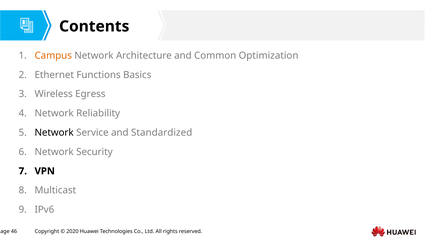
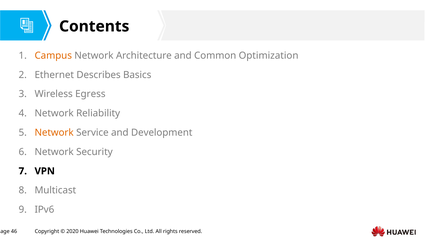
Functions: Functions -> Describes (99, 75)
Network colour: black -> orange (54, 133)
Standardized: Standardized -> Development (162, 133)
